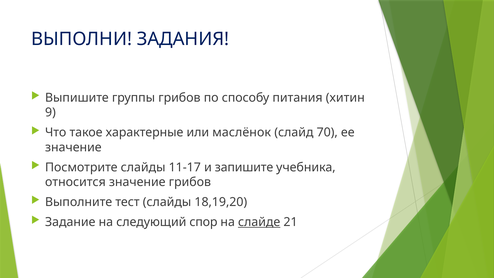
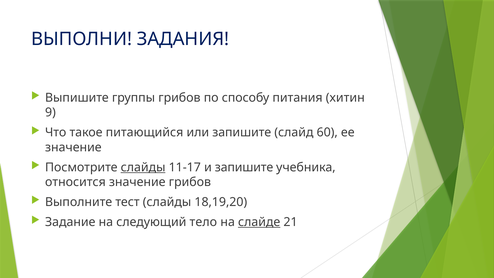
характерные: характерные -> питающийся (145, 132)
или маслёнок: маслёнок -> запишите (242, 132)
70: 70 -> 60 (327, 132)
слайды underline: none -> present (143, 167)
спор: спор -> тело (203, 222)
